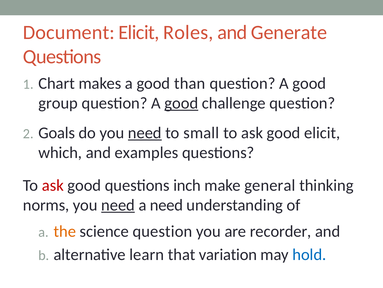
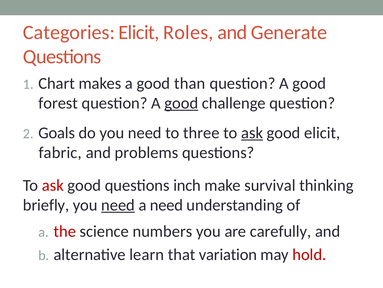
Document: Document -> Categories (69, 32)
group: group -> forest (58, 103)
need underline: present -> none (145, 132)
small: small -> three (201, 132)
ask underline: none -> present (252, 132)
which: which -> fabric (60, 152)
examples: examples -> problems (146, 152)
general: general -> survival (270, 185)
norms: norms -> briefly (46, 205)
the colour: orange -> red (65, 231)
science question: question -> numbers (162, 231)
recorder: recorder -> carefully (281, 231)
hold colour: blue -> red (309, 254)
